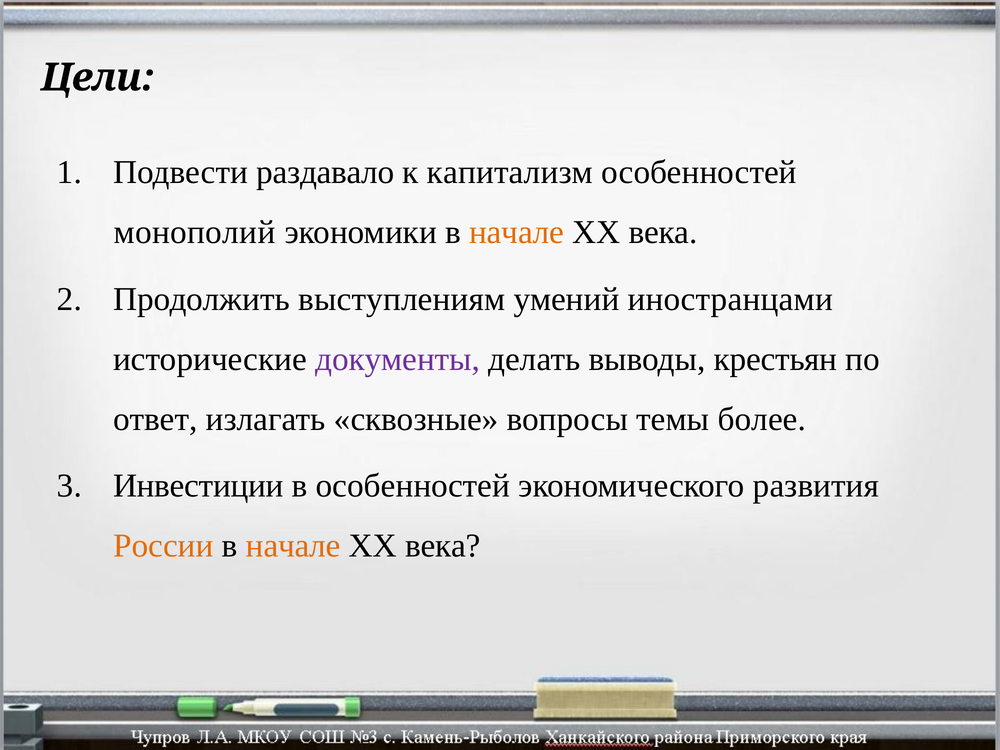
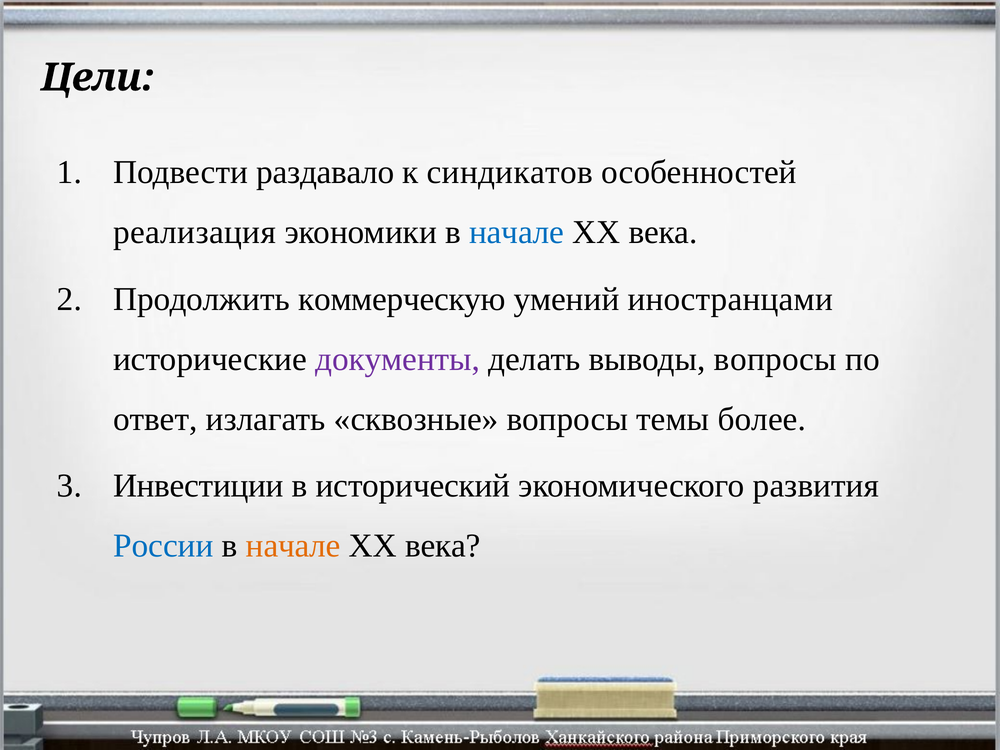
капитализм: капитализм -> синдикатов (510, 172)
монополий: монополий -> реализация (195, 232)
начале colour: orange -> blue (517, 232)
выступлениям: выступлениям -> коммерческую (402, 299)
выводы крестьян: крестьян -> вопросы (775, 359)
в особенностей: особенностей -> исторический (413, 486)
России colour: orange -> blue (163, 546)
